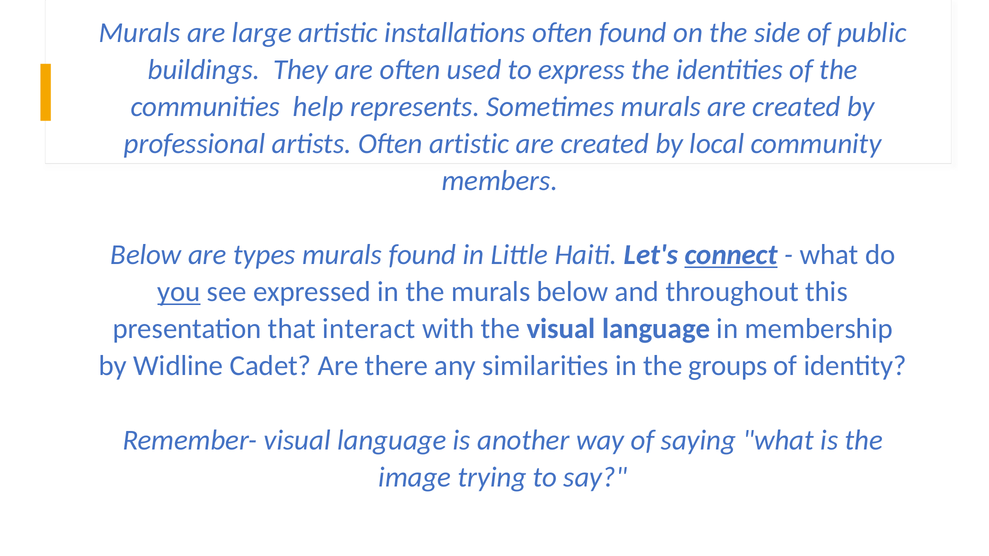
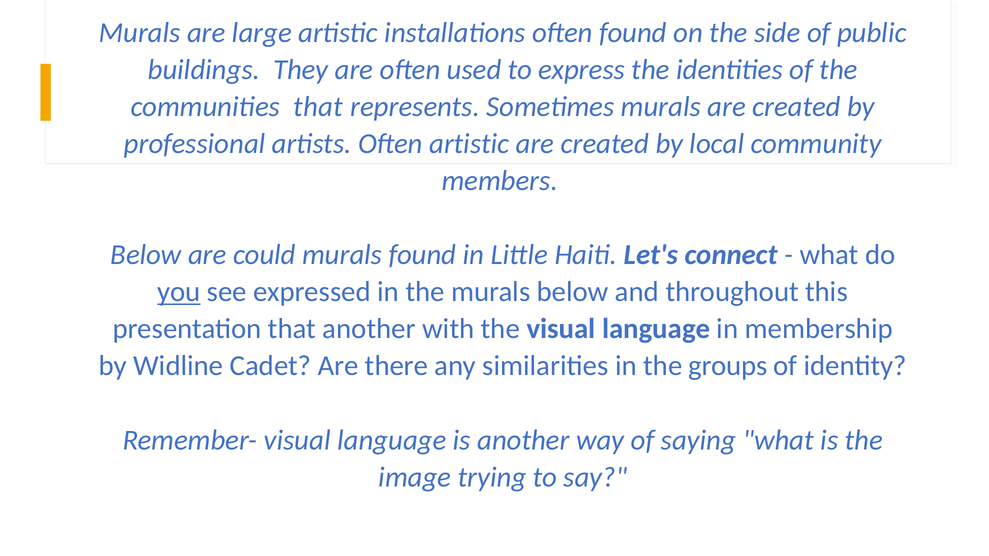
communities help: help -> that (318, 107)
types: types -> could (264, 255)
connect underline: present -> none (731, 255)
that interact: interact -> another (369, 329)
